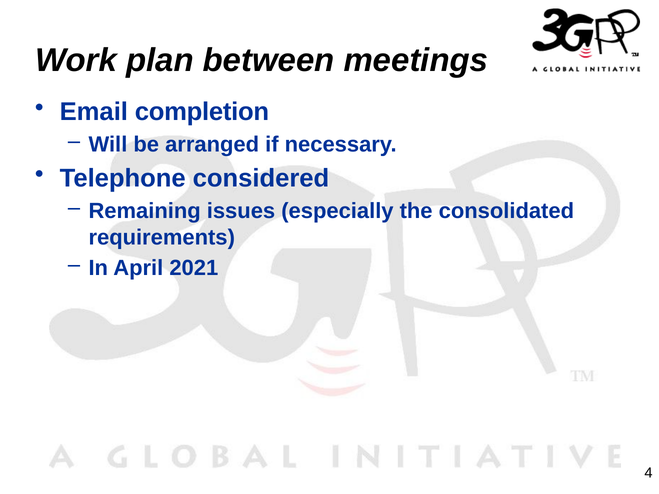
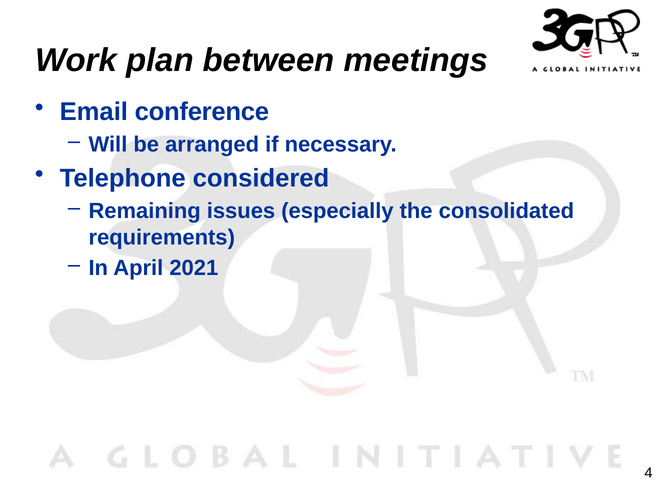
completion: completion -> conference (202, 112)
